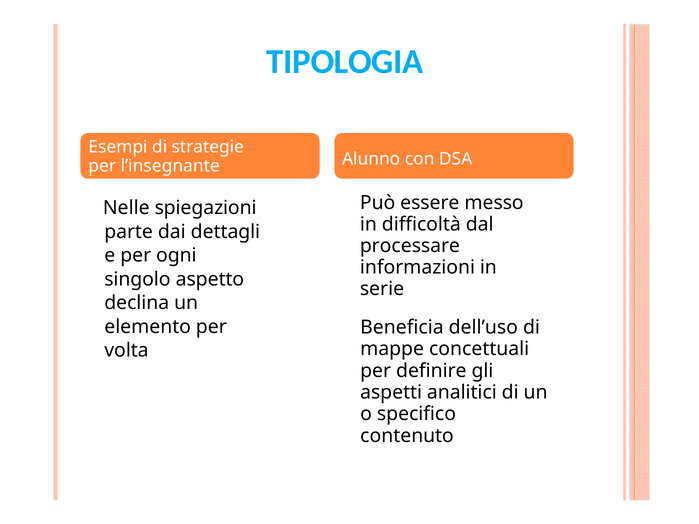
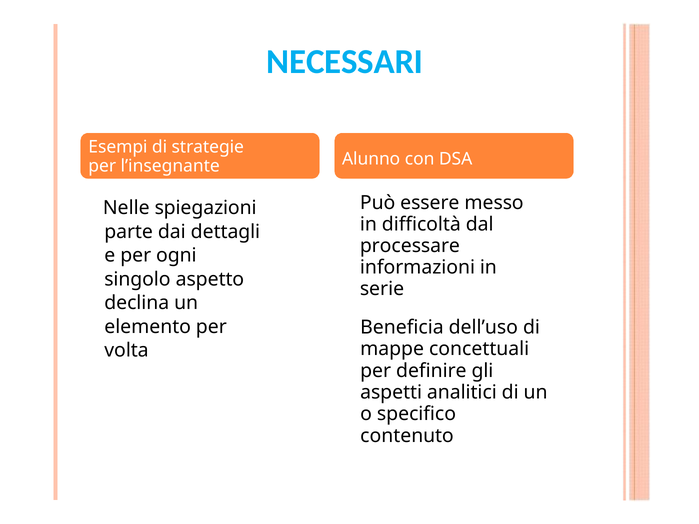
TIPOLOGIA: TIPOLOGIA -> NECESSARI (345, 62)
